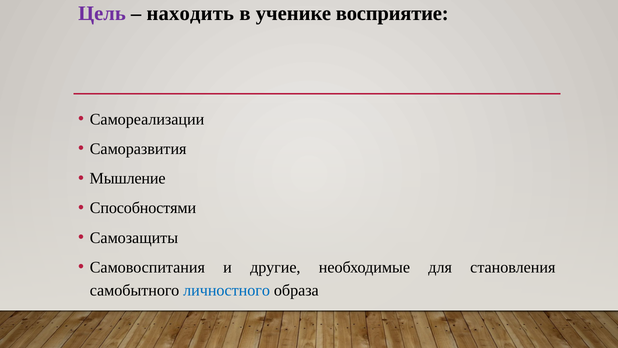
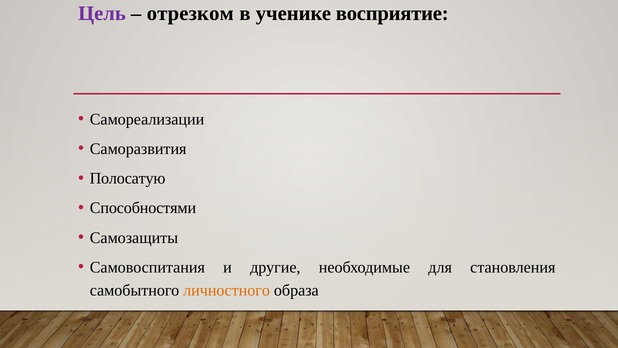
находить: находить -> отрезком (190, 13)
Мышление: Мышление -> Полосатую (128, 178)
личностного colour: blue -> orange (227, 290)
